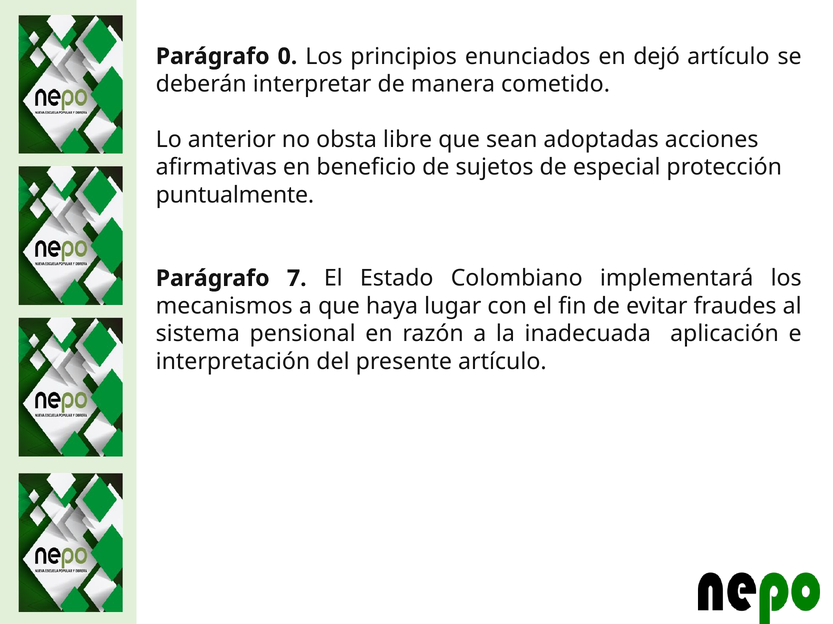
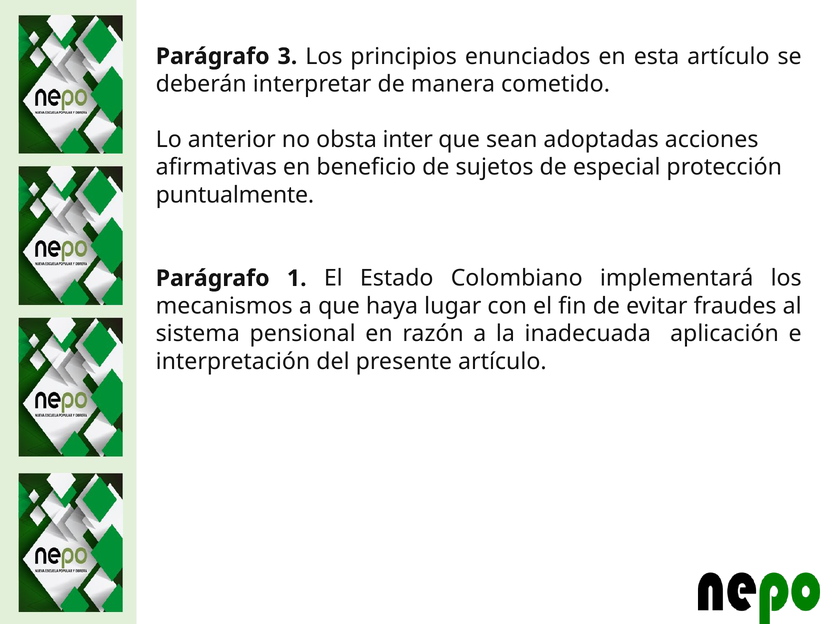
0: 0 -> 3 (287, 56)
dejó: dejó -> esta (657, 56)
libre: libre -> inter (408, 140)
7: 7 -> 1 (297, 279)
